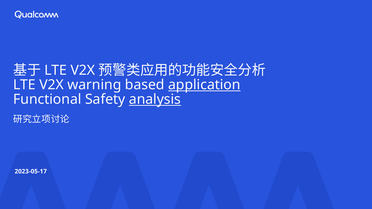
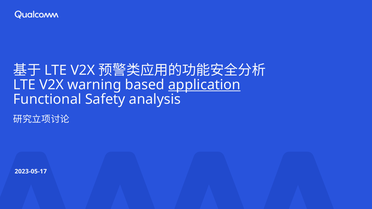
analysis underline: present -> none (155, 100)
